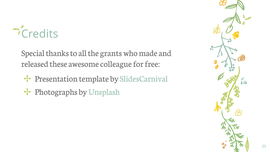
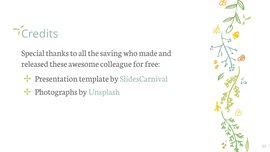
grants: grants -> saving (111, 53)
